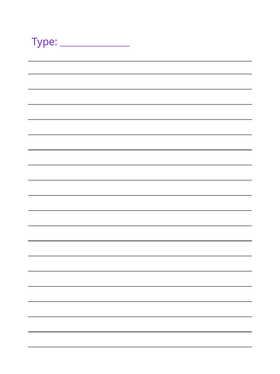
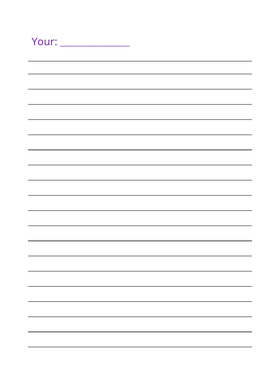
Type: Type -> Your (45, 42)
